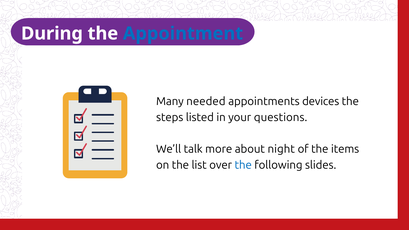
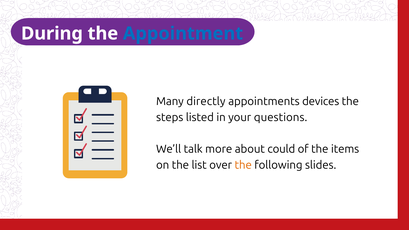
needed: needed -> directly (206, 102)
night: night -> could (281, 149)
the colour: blue -> orange (243, 165)
